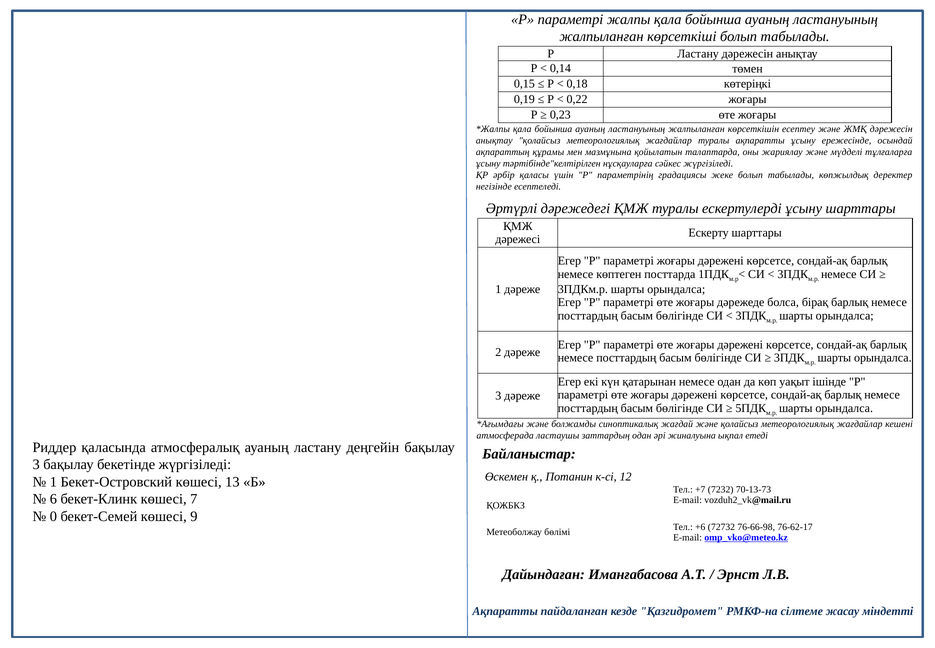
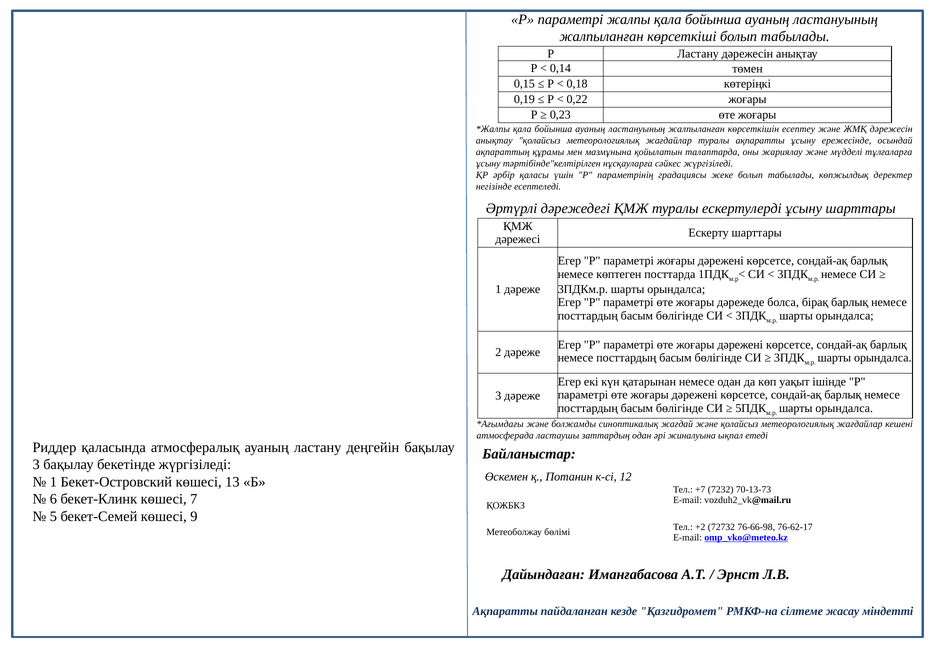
0: 0 -> 5 (53, 516)
+6: +6 -> +2 (700, 526)
